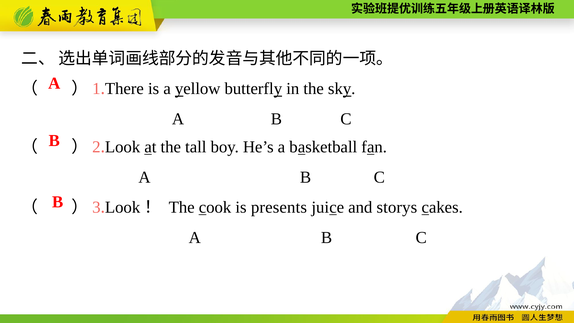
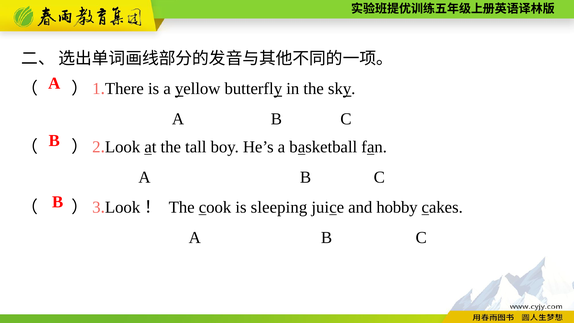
presents: presents -> sleeping (279, 207)
storys: storys -> hobby (397, 207)
